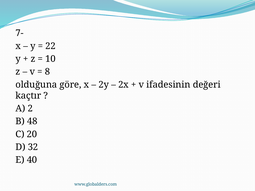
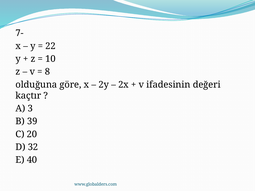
2: 2 -> 3 (30, 109)
48: 48 -> 39 (32, 122)
